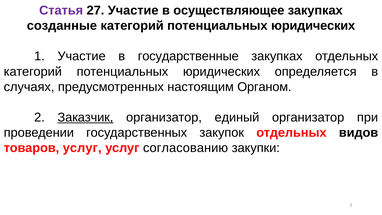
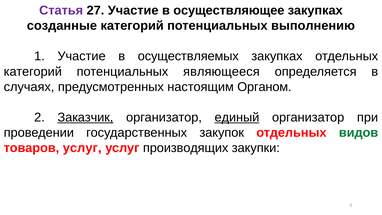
юридических: юридических -> выполнению (313, 26)
государственные: государственные -> осуществляемых (188, 56)
юридических: юридических -> являющееся (221, 72)
единый underline: none -> present (237, 117)
видов colour: black -> green (359, 133)
согласованию: согласованию -> производящих (186, 148)
